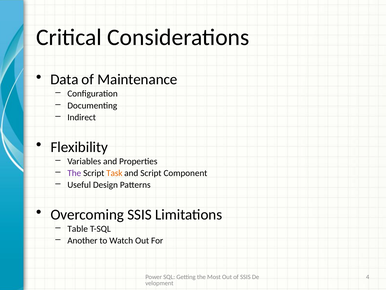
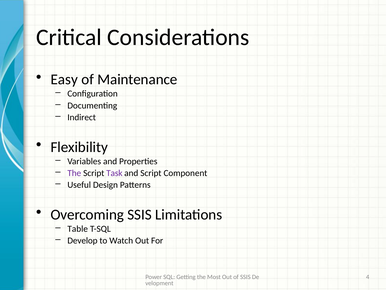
Data: Data -> Easy (64, 79)
Task colour: orange -> purple (114, 173)
Another: Another -> Develop (82, 240)
